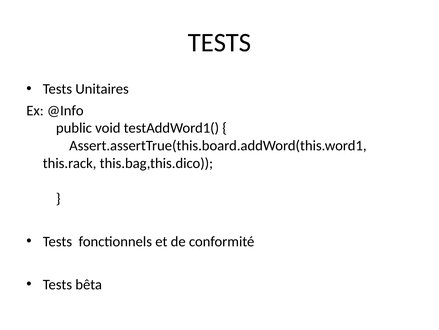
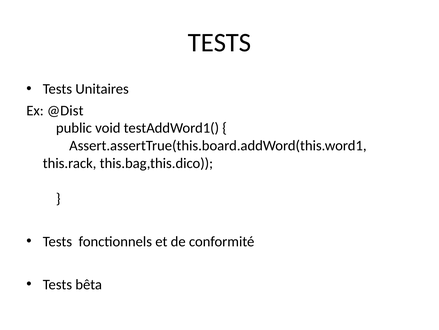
@Info: @Info -> @Dist (65, 110)
